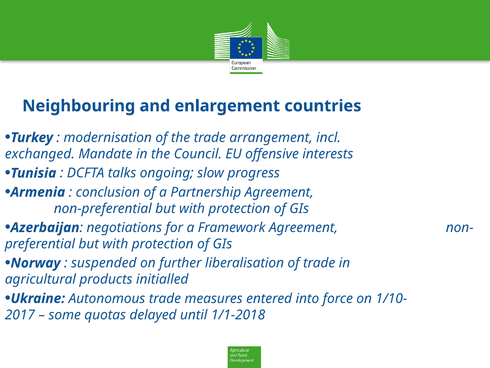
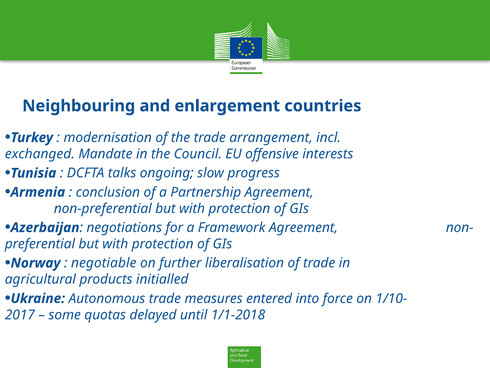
suspended: suspended -> negotiable (104, 263)
